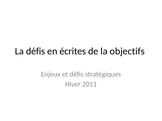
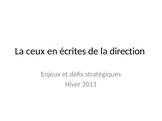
La défis: défis -> ceux (35, 51)
objectifs: objectifs -> direction (127, 51)
